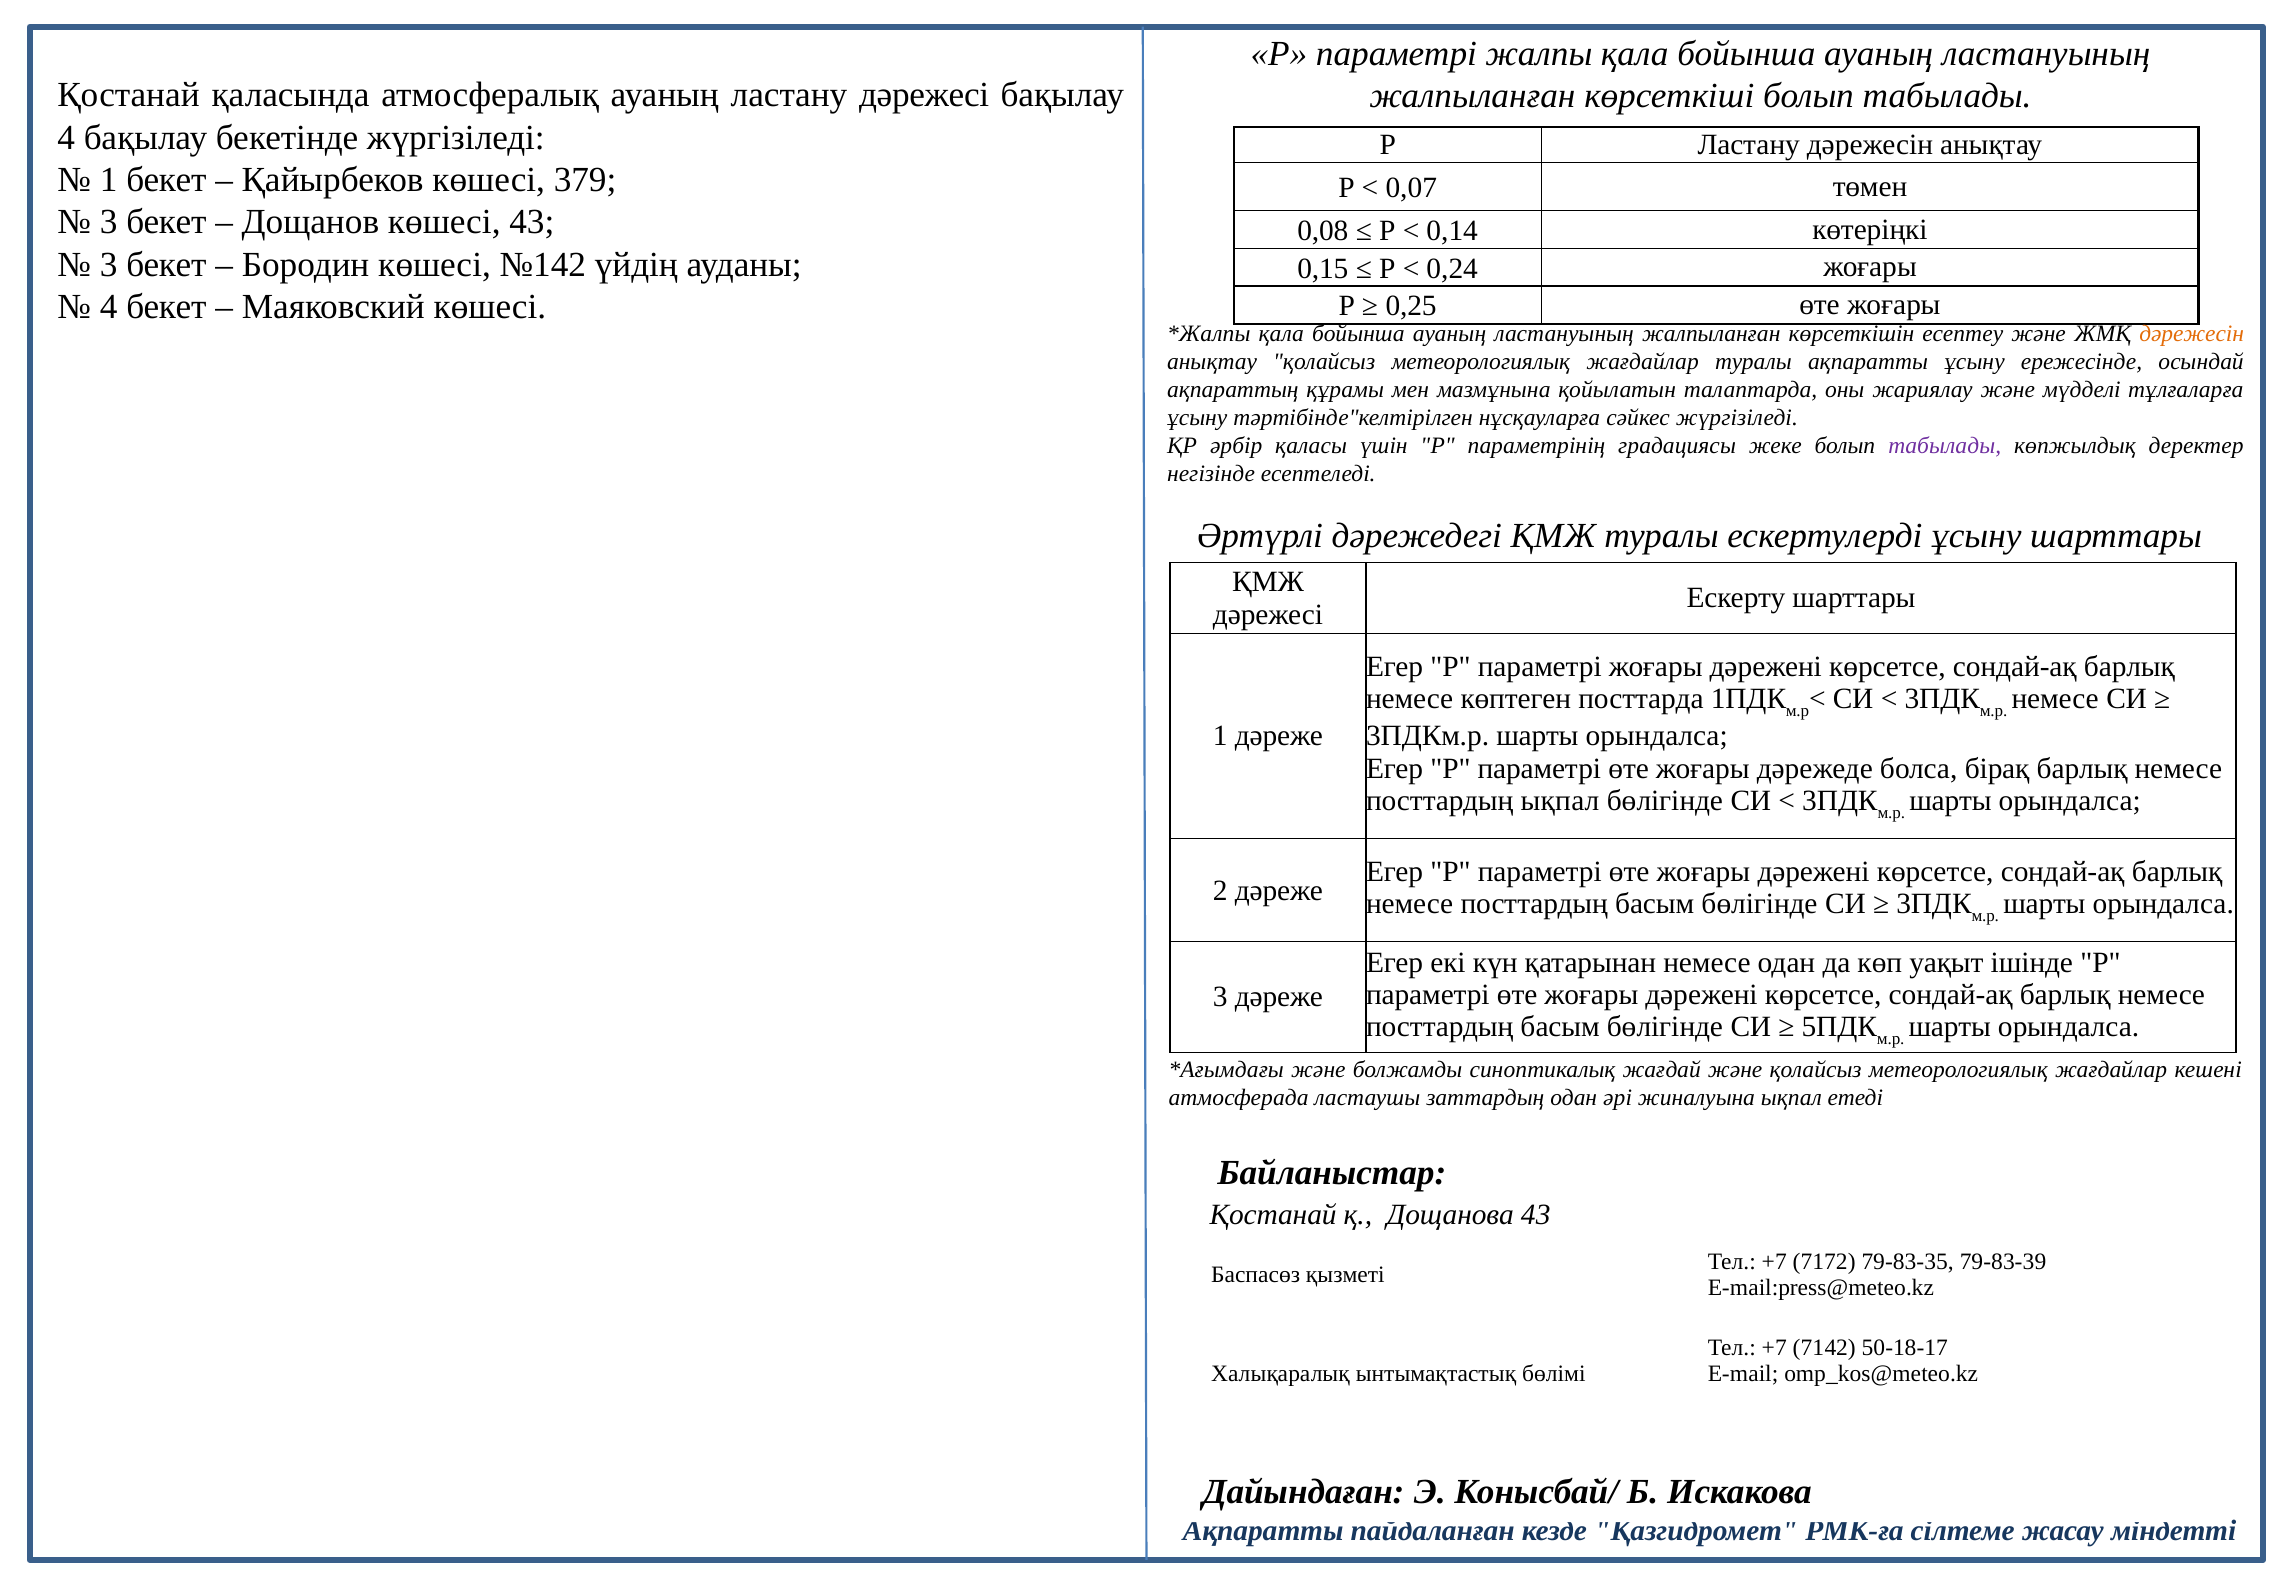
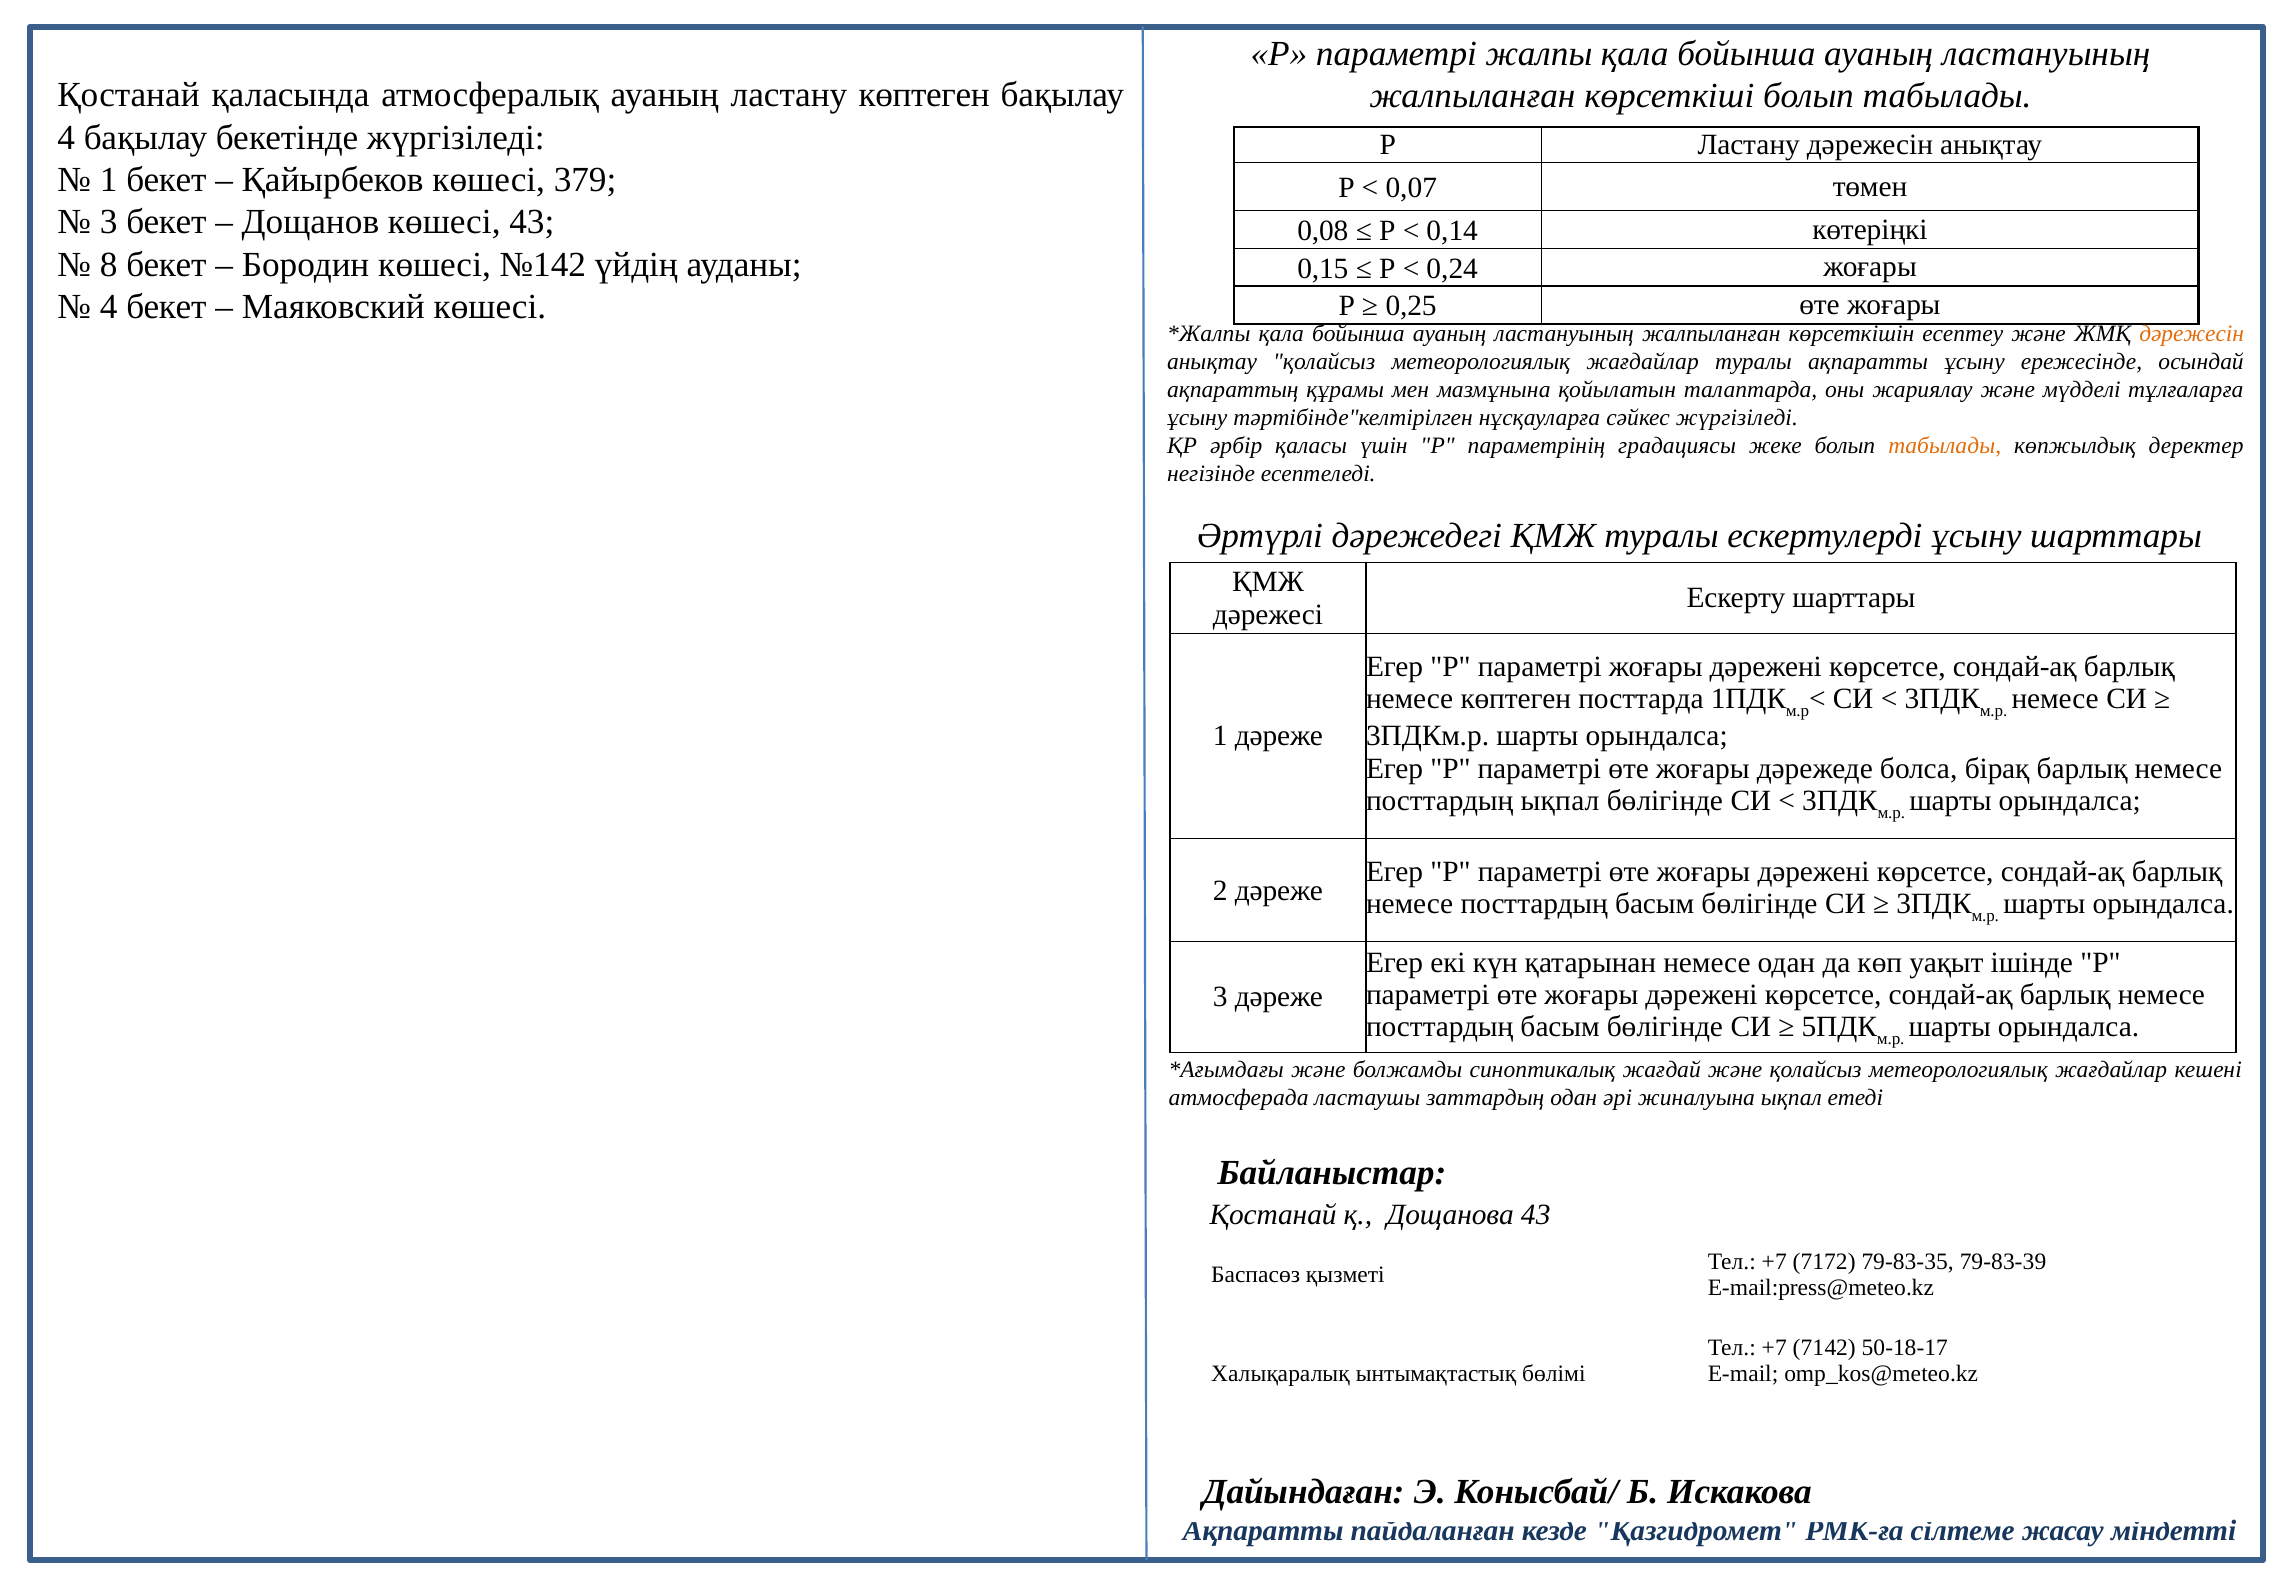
ластану дәрежесі: дәрежесі -> көптеген (924, 95)
3: 3 -> 8 (109, 265)
табылады colour: purple -> orange (1945, 446)
